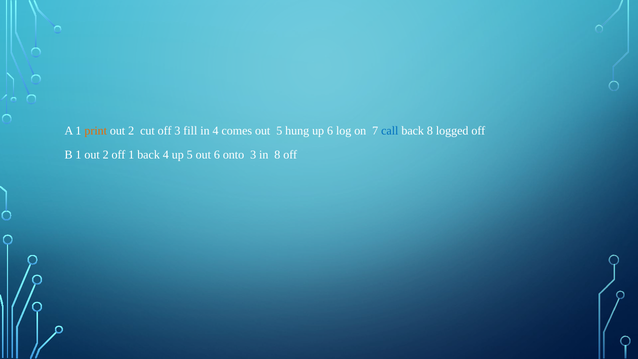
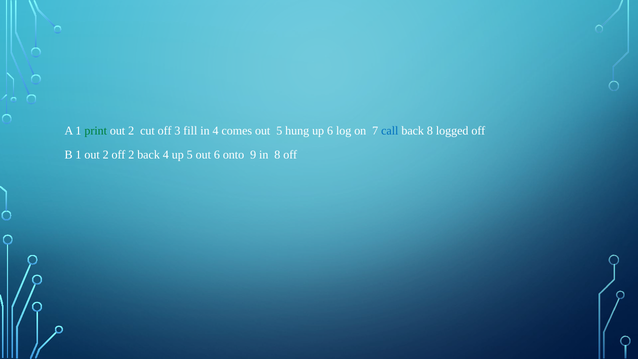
print colour: orange -> green (96, 131)
off 1: 1 -> 2 (131, 155)
onto 3: 3 -> 9 (253, 155)
